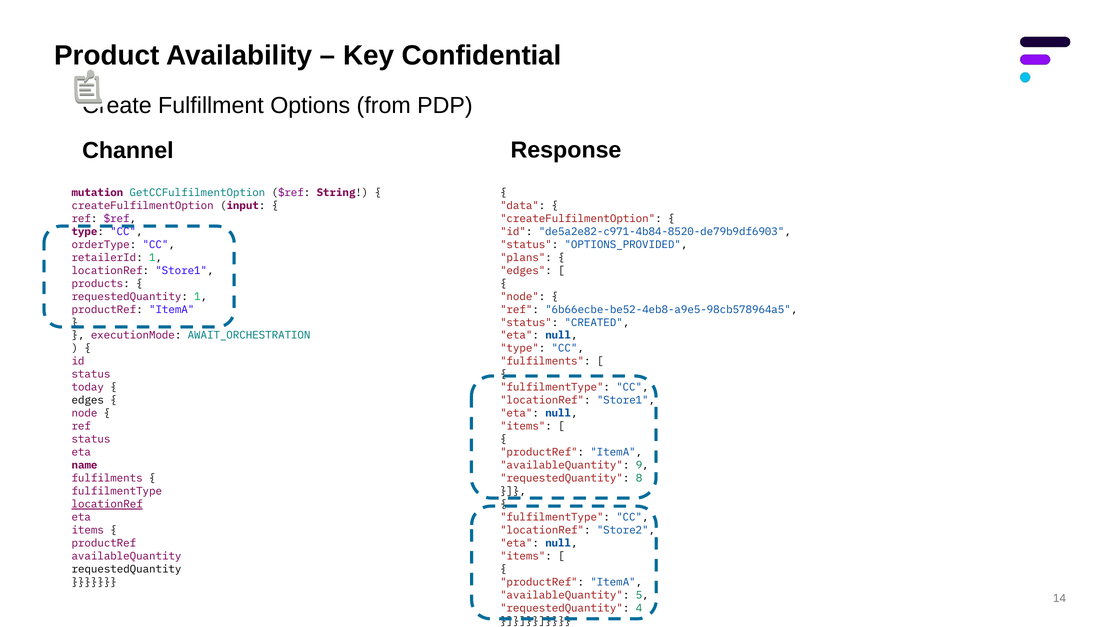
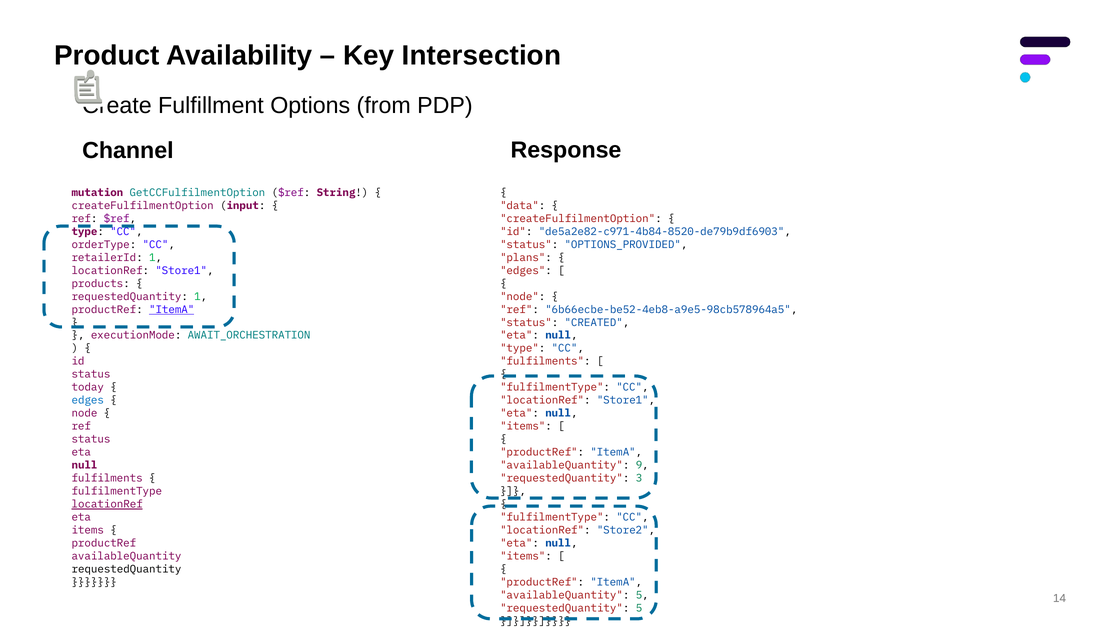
Confidential: Confidential -> Intersection (481, 56)
ItemA underline: none -> present (172, 310)
edges colour: black -> blue (88, 400)
name: name -> null (85, 465)
8: 8 -> 3 (639, 478)
requestedQuantity 4: 4 -> 5 (639, 608)
